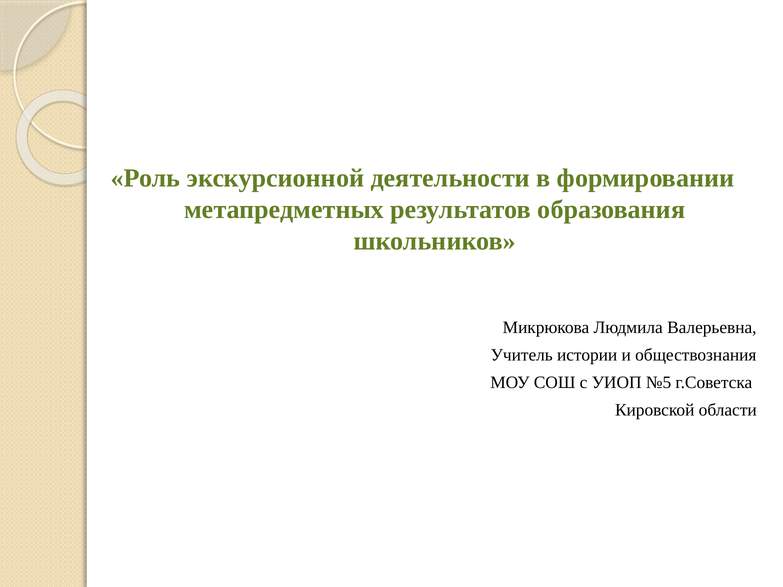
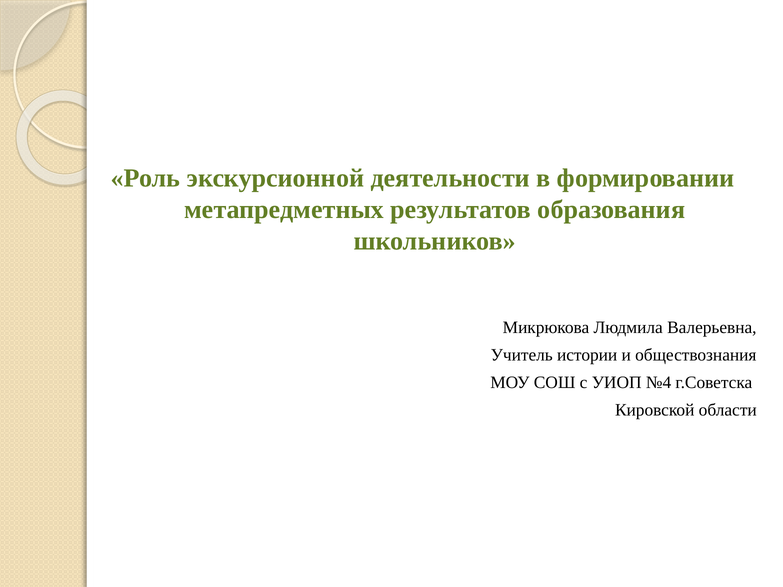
№5: №5 -> №4 (659, 383)
